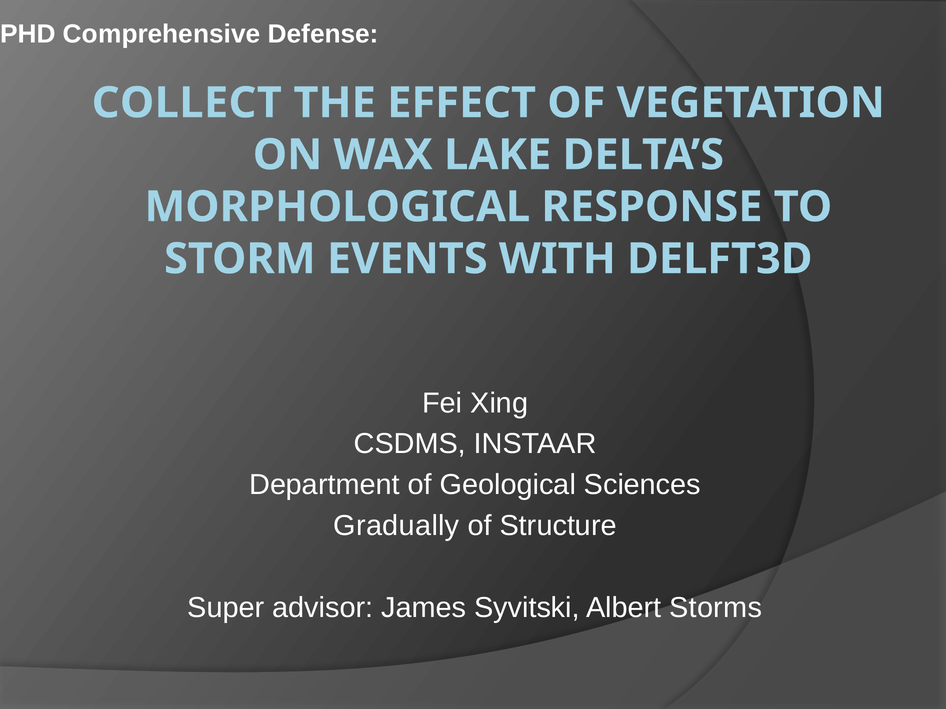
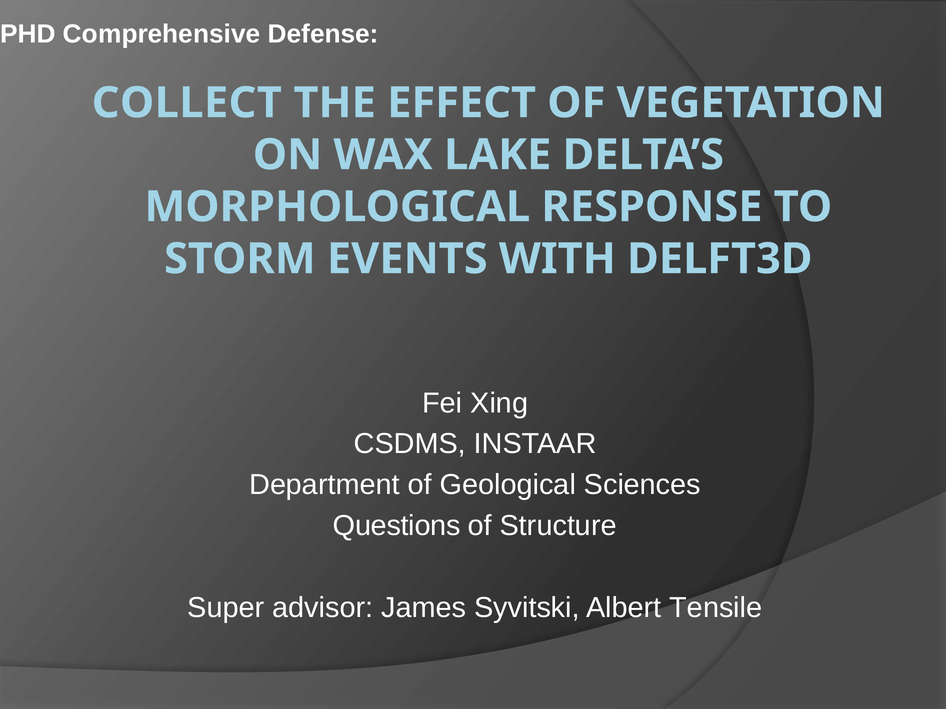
Gradually: Gradually -> Questions (397, 526)
Storms: Storms -> Tensile (716, 608)
